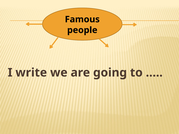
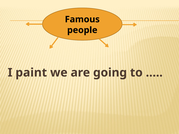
write: write -> paint (31, 73)
